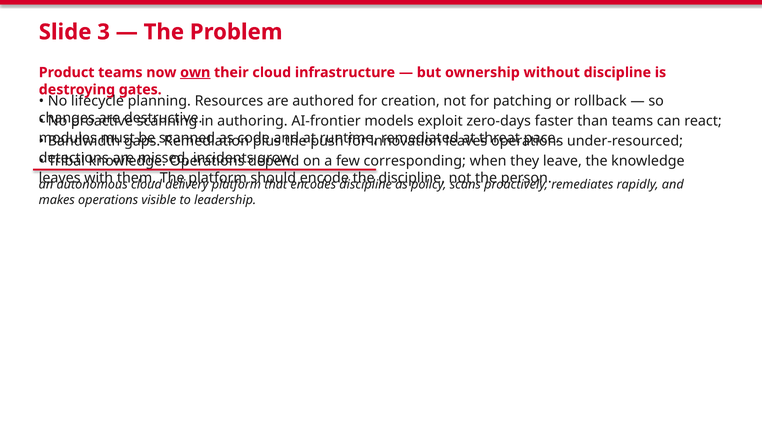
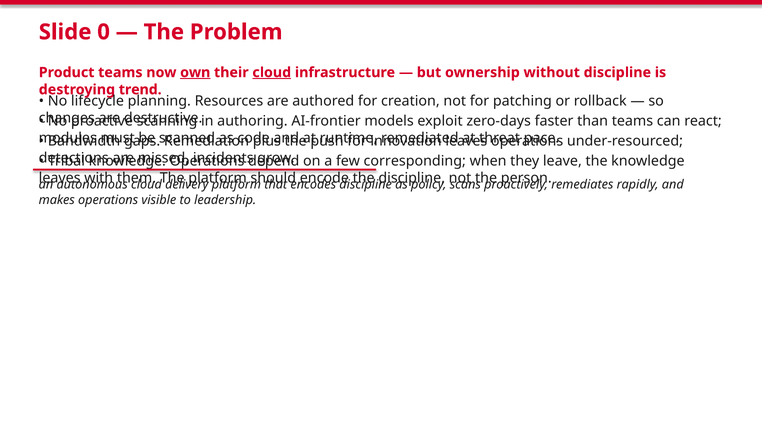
3: 3 -> 0 (104, 32)
cloud underline: none -> present (272, 72)
gates: gates -> trend (140, 90)
